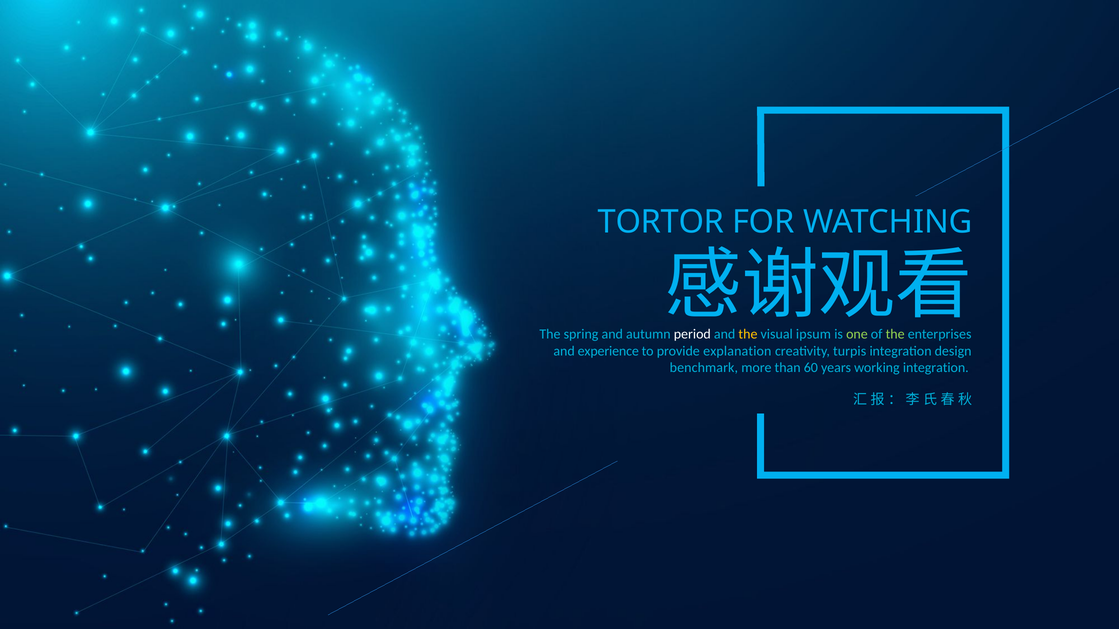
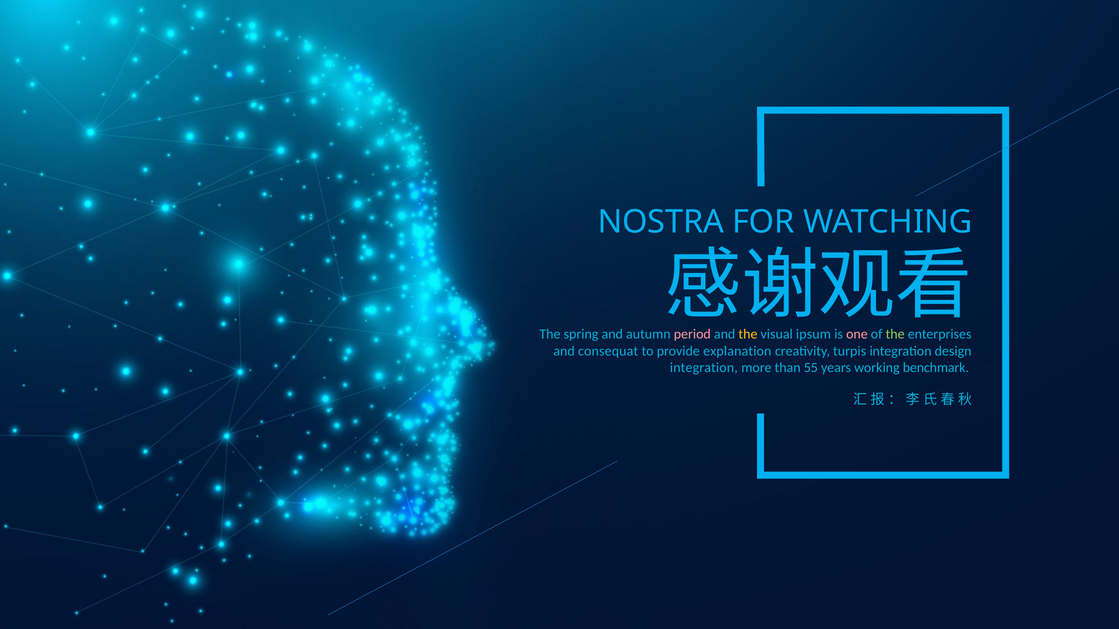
TORTOR: TORTOR -> NOSTRA (661, 222)
period colour: white -> pink (692, 335)
one colour: light green -> pink (857, 335)
experience: experience -> consequat (608, 351)
benchmark: benchmark -> integration (704, 368)
60: 60 -> 55 (811, 368)
working integration: integration -> benchmark (936, 368)
